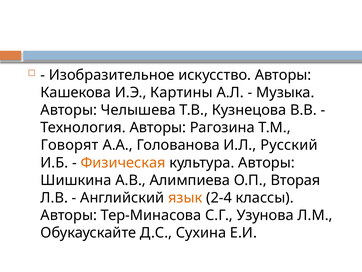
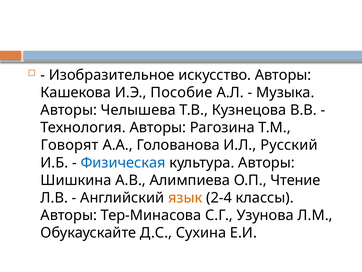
Картины: Картины -> Пособие (181, 92)
Физическая colour: orange -> blue (123, 162)
Вторая: Вторая -> Чтение (295, 180)
